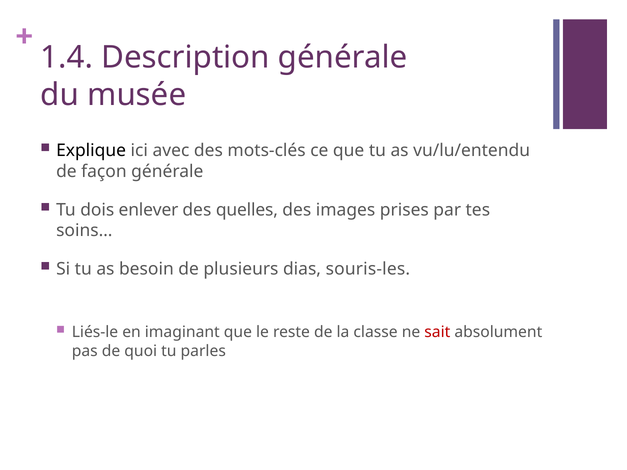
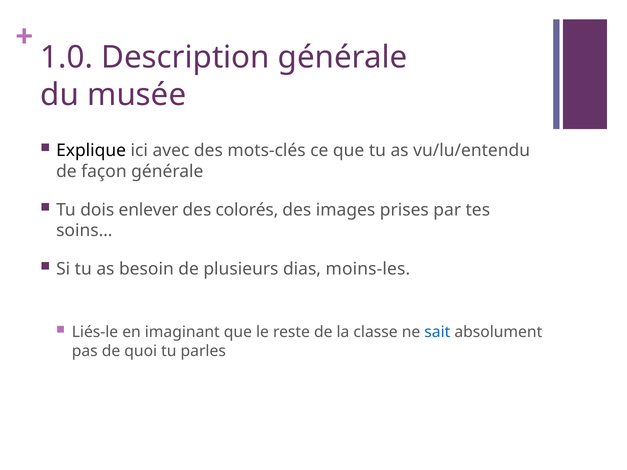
1.4: 1.4 -> 1.0 (67, 57)
quelles: quelles -> colorés (247, 210)
souris-les: souris-les -> moins-les (368, 269)
sait colour: red -> blue (437, 332)
